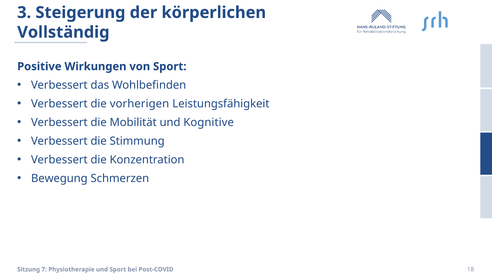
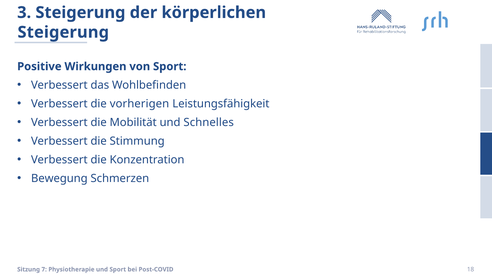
Vollständig: Vollständig -> Steigerung (63, 32)
Kognitive: Kognitive -> Schnelles (209, 122)
